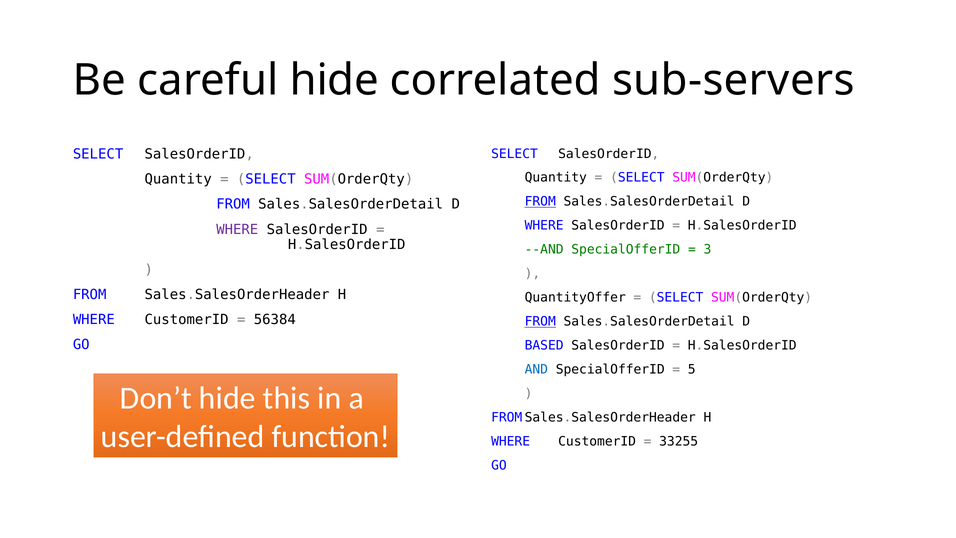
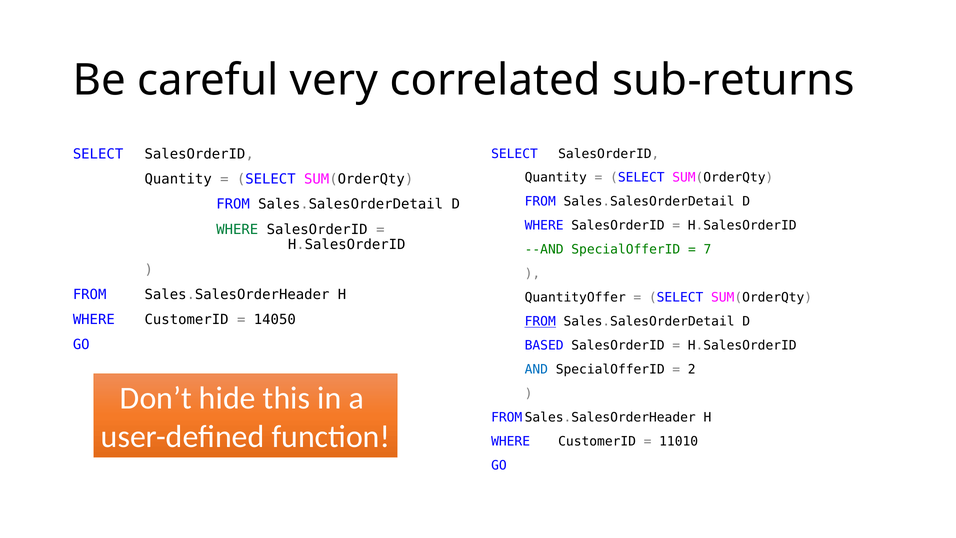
careful hide: hide -> very (334, 80)
sub-servers: sub-servers -> sub-returns (733, 80)
FROM underline: present -> none (540, 202)
WHERE colour: purple -> green (237, 229)
3: 3 -> 7 (707, 250)
56384: 56384 -> 14050 (275, 319)
5: 5 -> 2 (692, 369)
33255: 33255 -> 11010 (679, 441)
